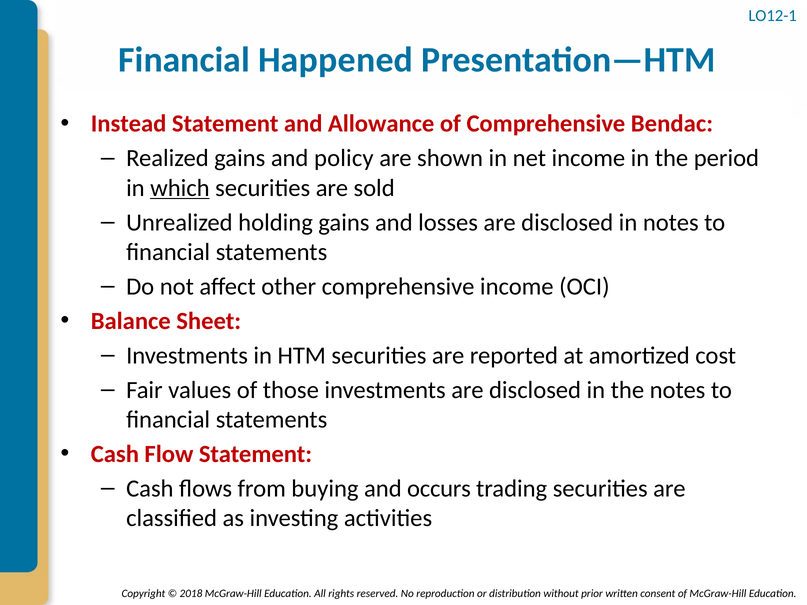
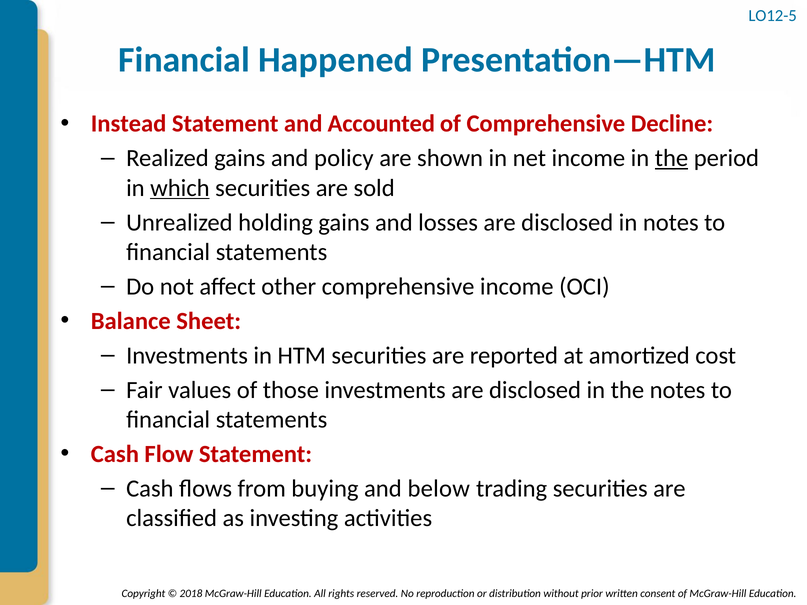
LO12-1: LO12-1 -> LO12-5 (773, 16)
Allowance: Allowance -> Accounted (381, 124)
Bendac: Bendac -> Decline (672, 124)
the underline: none -> present (672, 158)
occurs: occurs -> below (439, 489)
